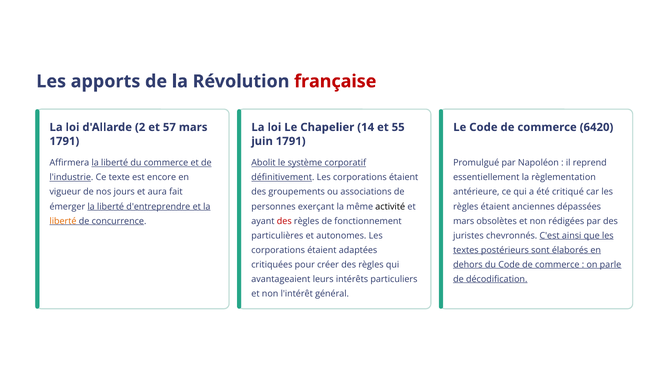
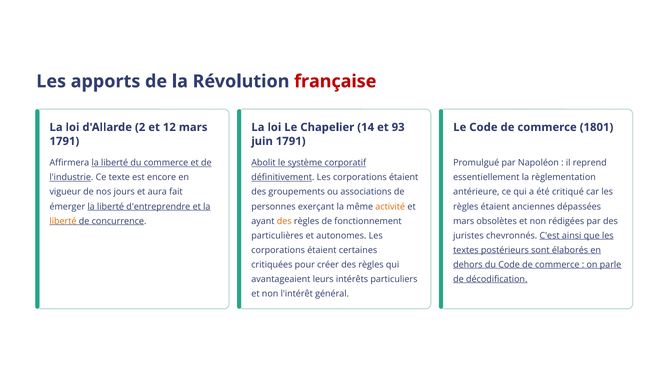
57: 57 -> 12 (169, 127)
55: 55 -> 93 (398, 127)
6420: 6420 -> 1801 (597, 127)
activité colour: black -> orange (390, 206)
des colour: red -> orange (284, 221)
adaptées: adaptées -> certaines (358, 250)
